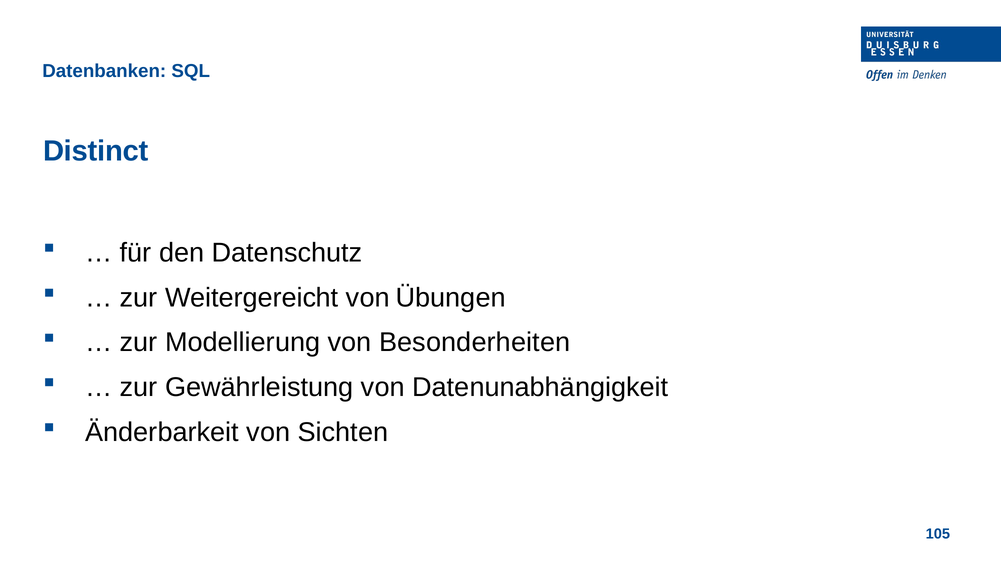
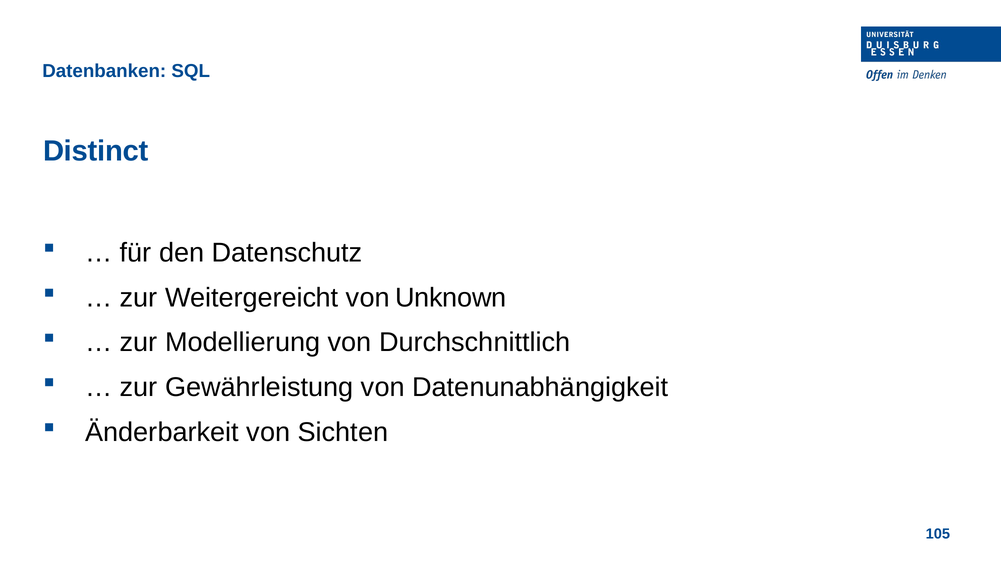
Übungen: Übungen -> Unknown (451, 298)
Besonderheiten: Besonderheiten -> Durchschnittlich (475, 343)
